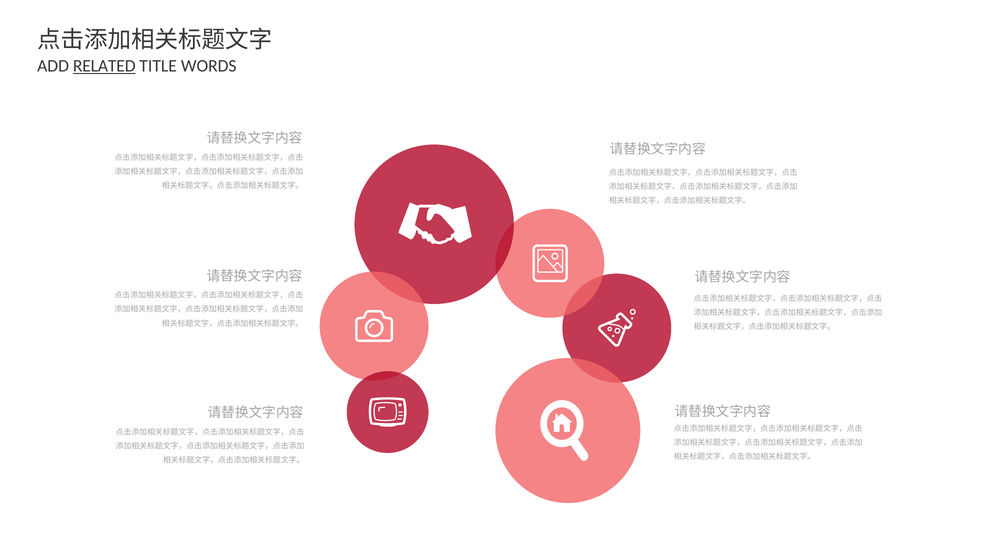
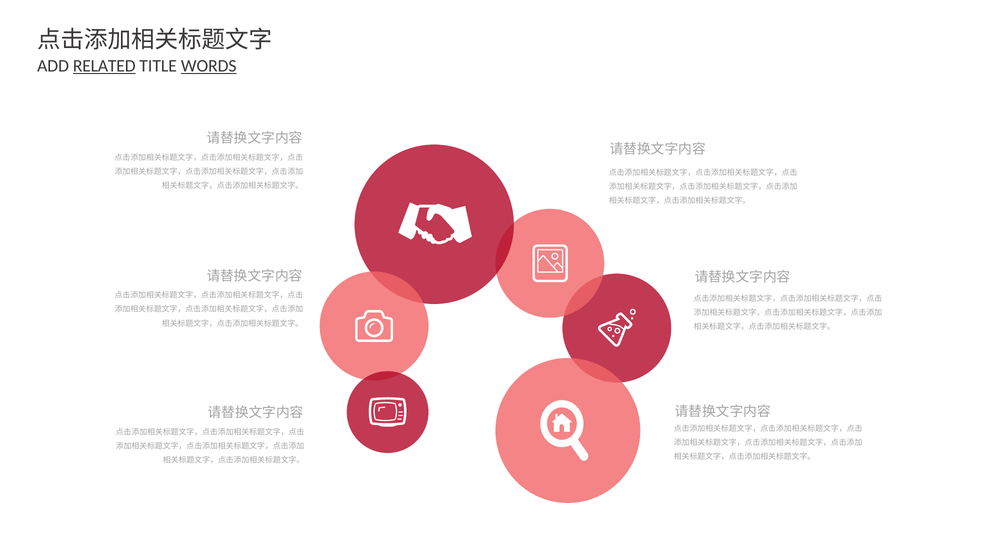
WORDS underline: none -> present (209, 66)
